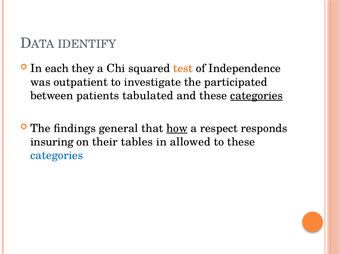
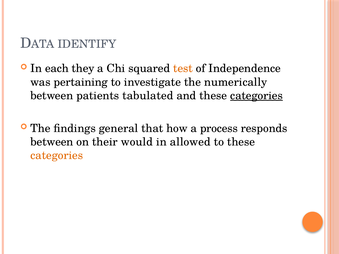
outpatient: outpatient -> pertaining (81, 82)
participated: participated -> numerically (236, 82)
how underline: present -> none (177, 128)
respect: respect -> process (219, 128)
insuring: insuring -> between (52, 142)
tables: tables -> would (137, 142)
categories colour: blue -> orange (57, 156)
